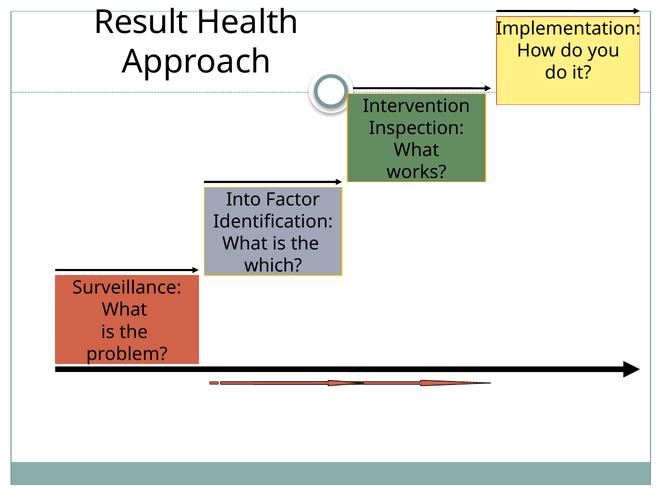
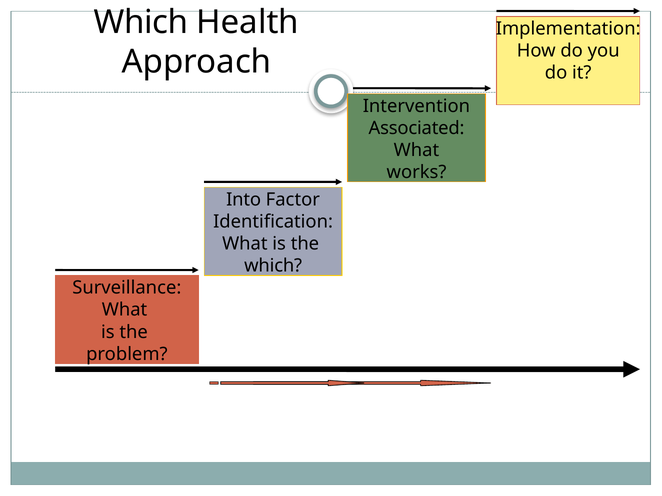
Result: Result -> Which (141, 22)
Inspection: Inspection -> Associated (417, 128)
